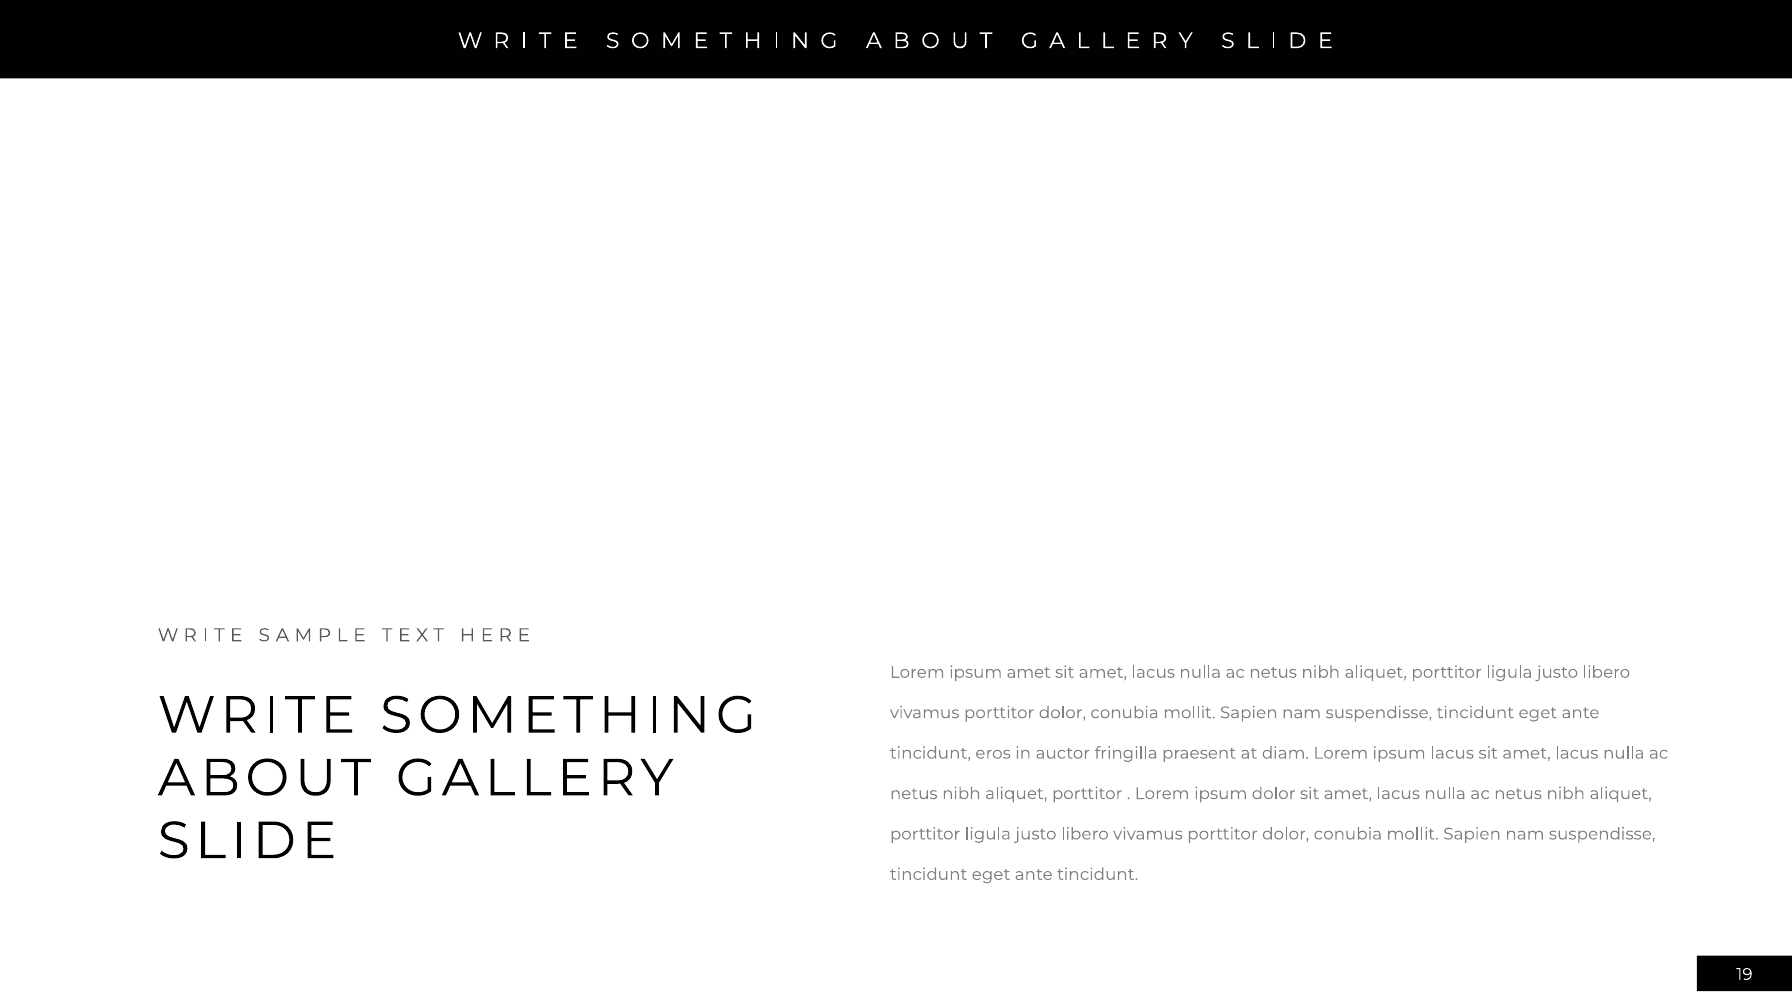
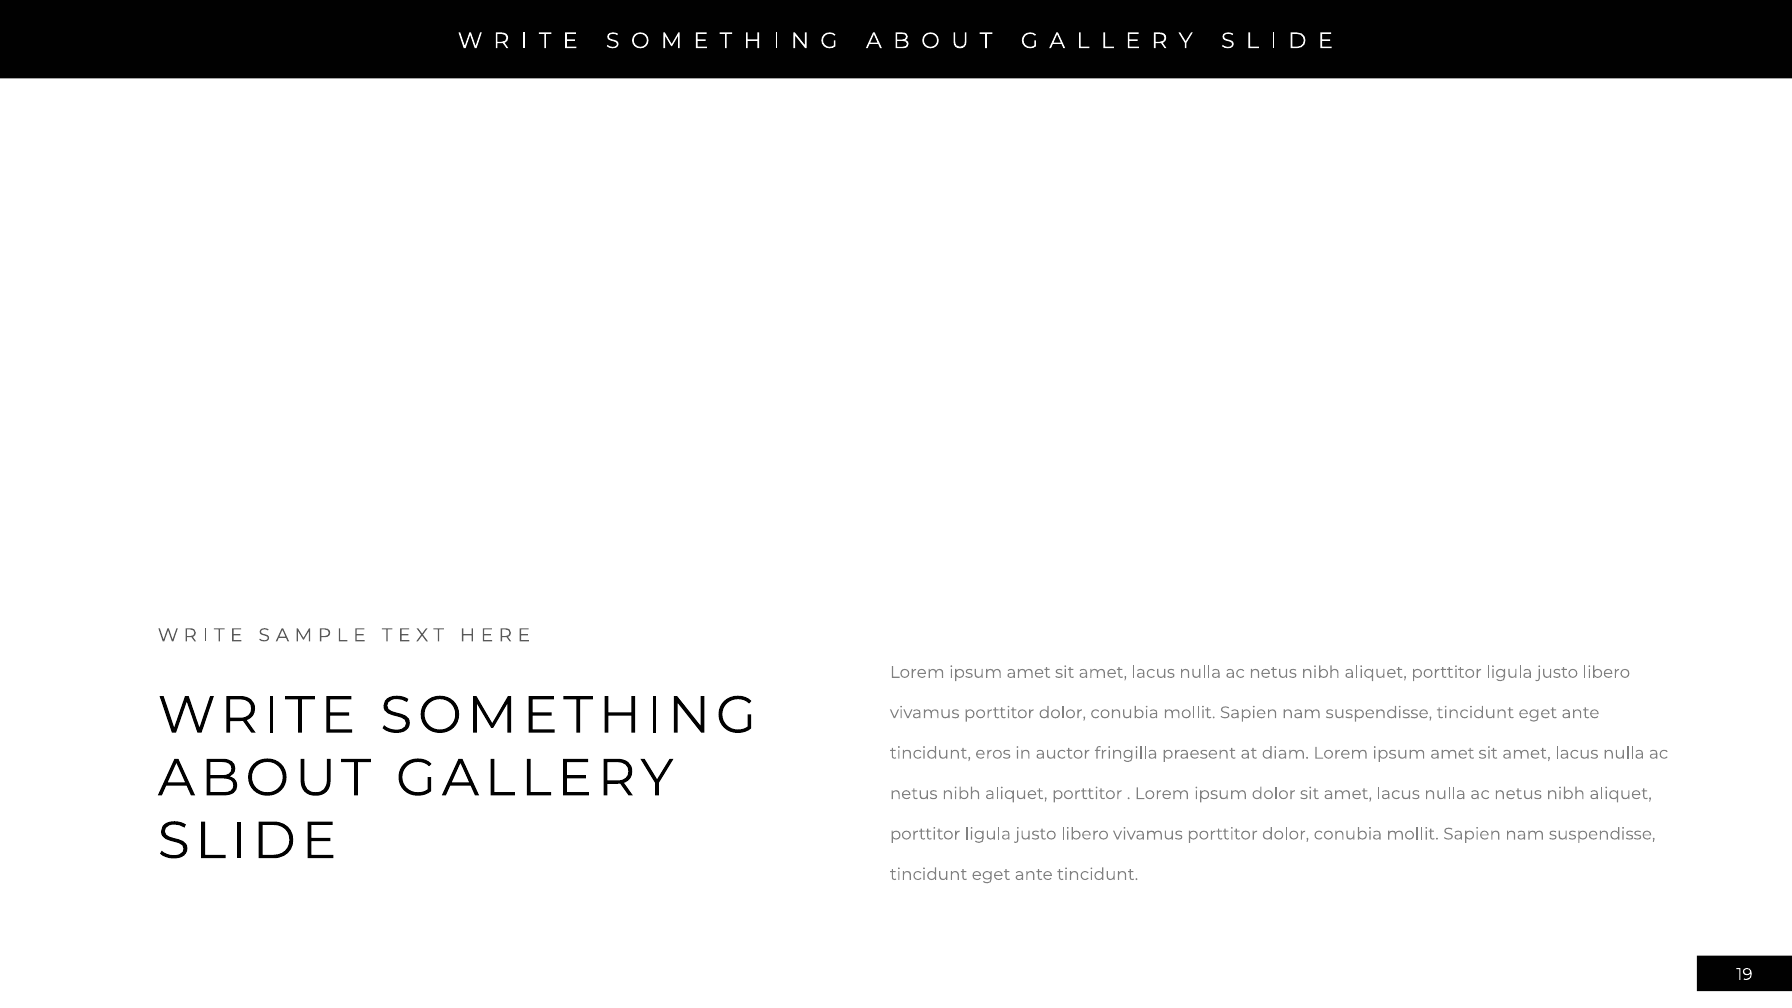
diam Lorem ipsum lacus: lacus -> amet (1452, 753)
